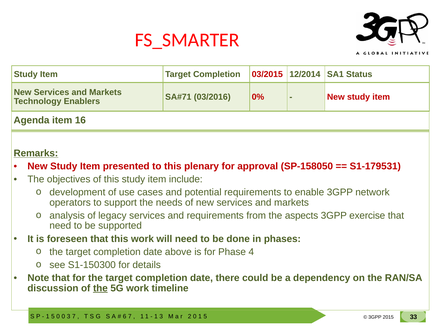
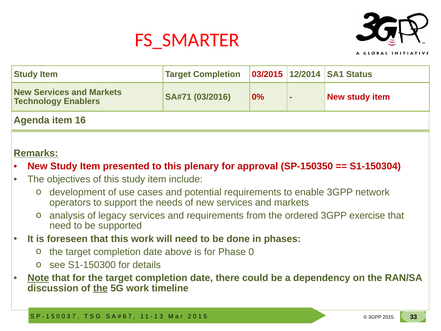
SP-158050: SP-158050 -> SP-150350 (307, 166)
S1-179531: S1-179531 -> S1-150304 (375, 166)
aspects: aspects -> ordered (302, 215)
Phase 4: 4 -> 0 (251, 252)
Note underline: none -> present (38, 278)
